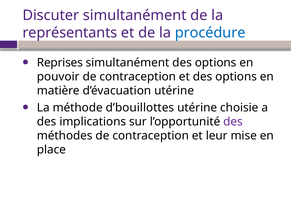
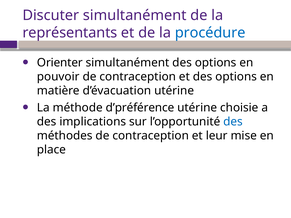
Reprises: Reprises -> Orienter (60, 63)
d’bouillottes: d’bouillottes -> d’préférence (140, 108)
des colour: purple -> blue (233, 122)
